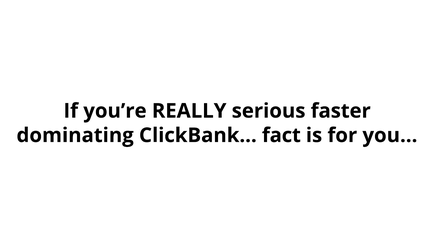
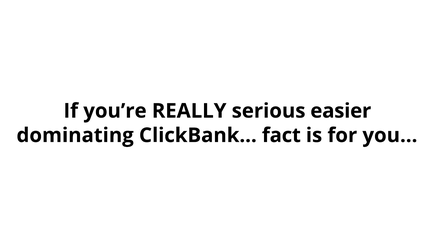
faster: faster -> easier (341, 111)
